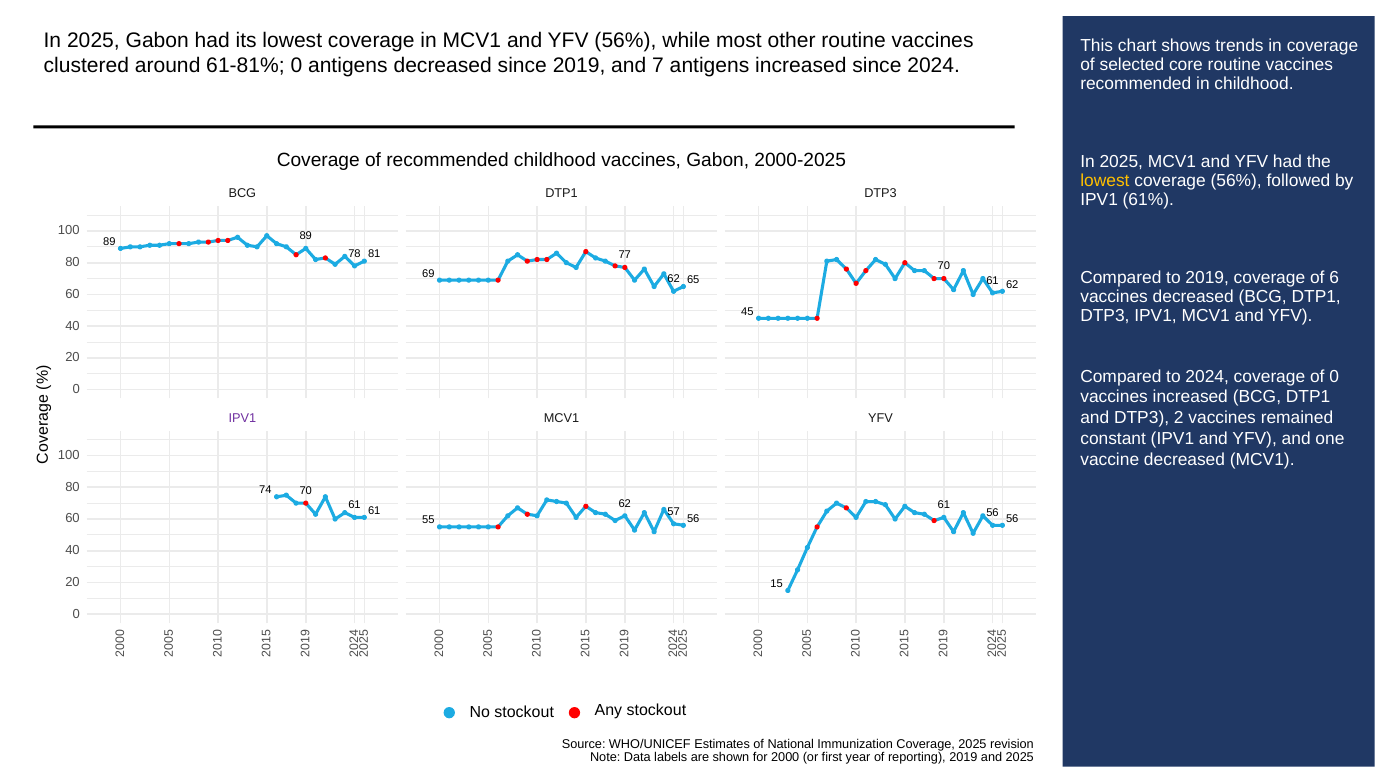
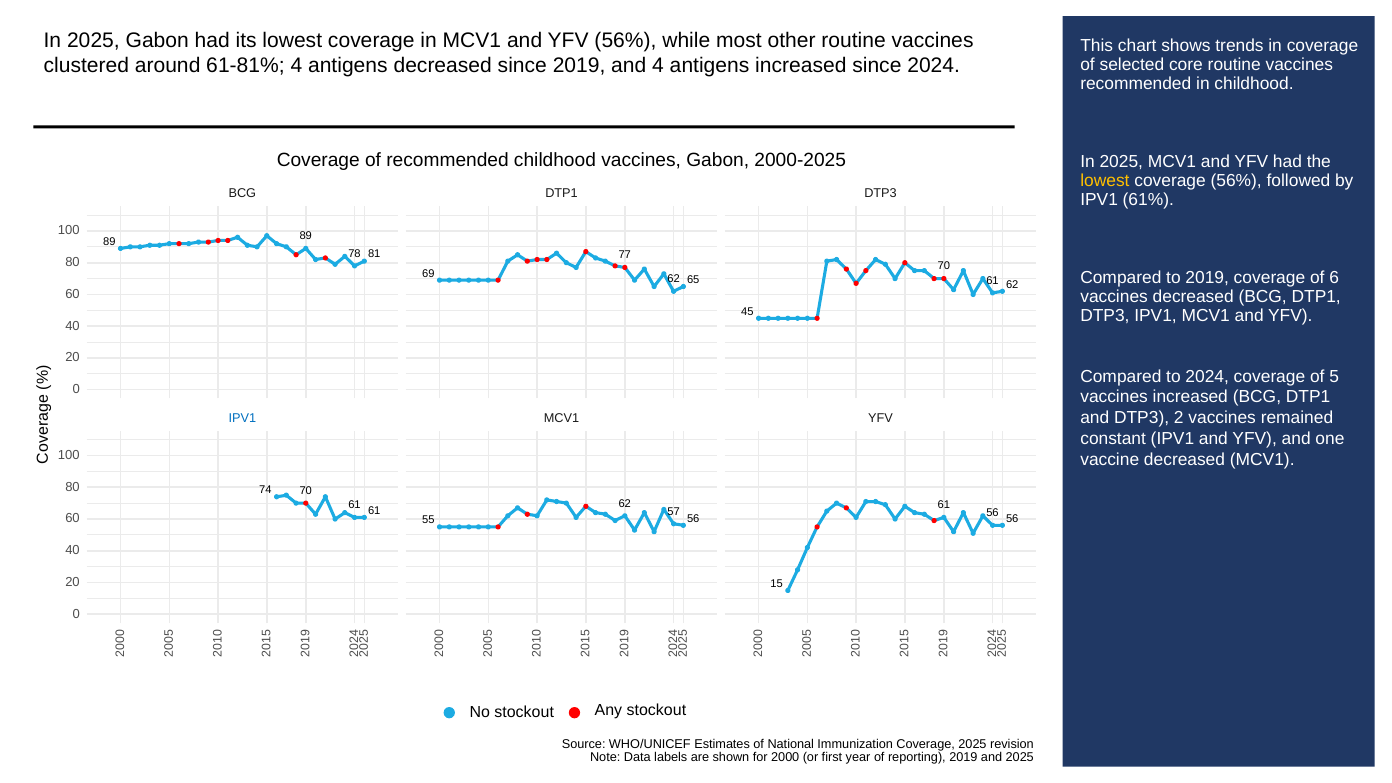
61-81% 0: 0 -> 4 (296, 65)
and 7: 7 -> 4 (658, 65)
of 0: 0 -> 5 (1334, 376)
IPV1 colour: purple -> blue (242, 418)
